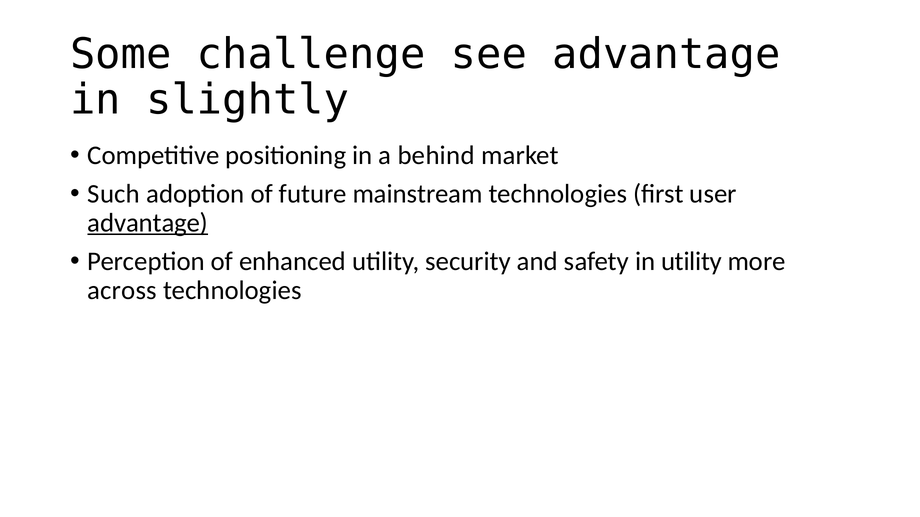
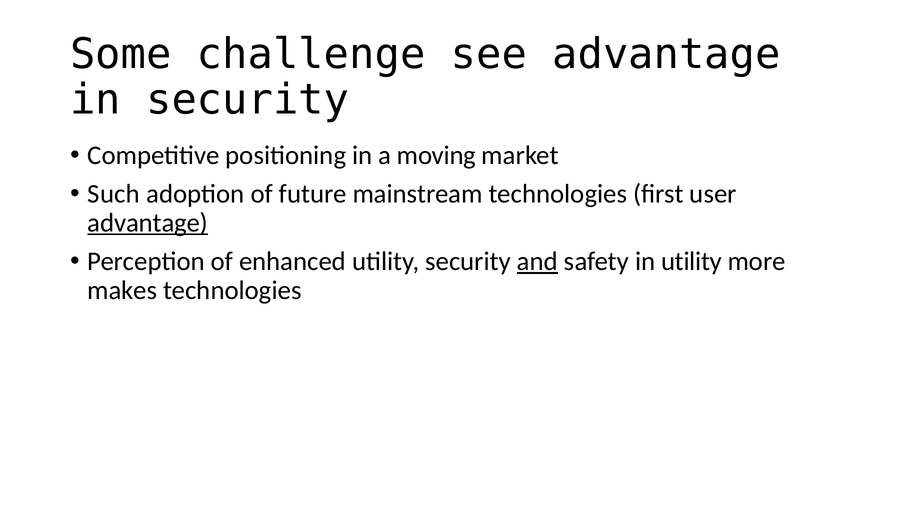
in slightly: slightly -> security (248, 100)
behind: behind -> moving (436, 156)
and underline: none -> present (537, 262)
across: across -> makes (122, 291)
